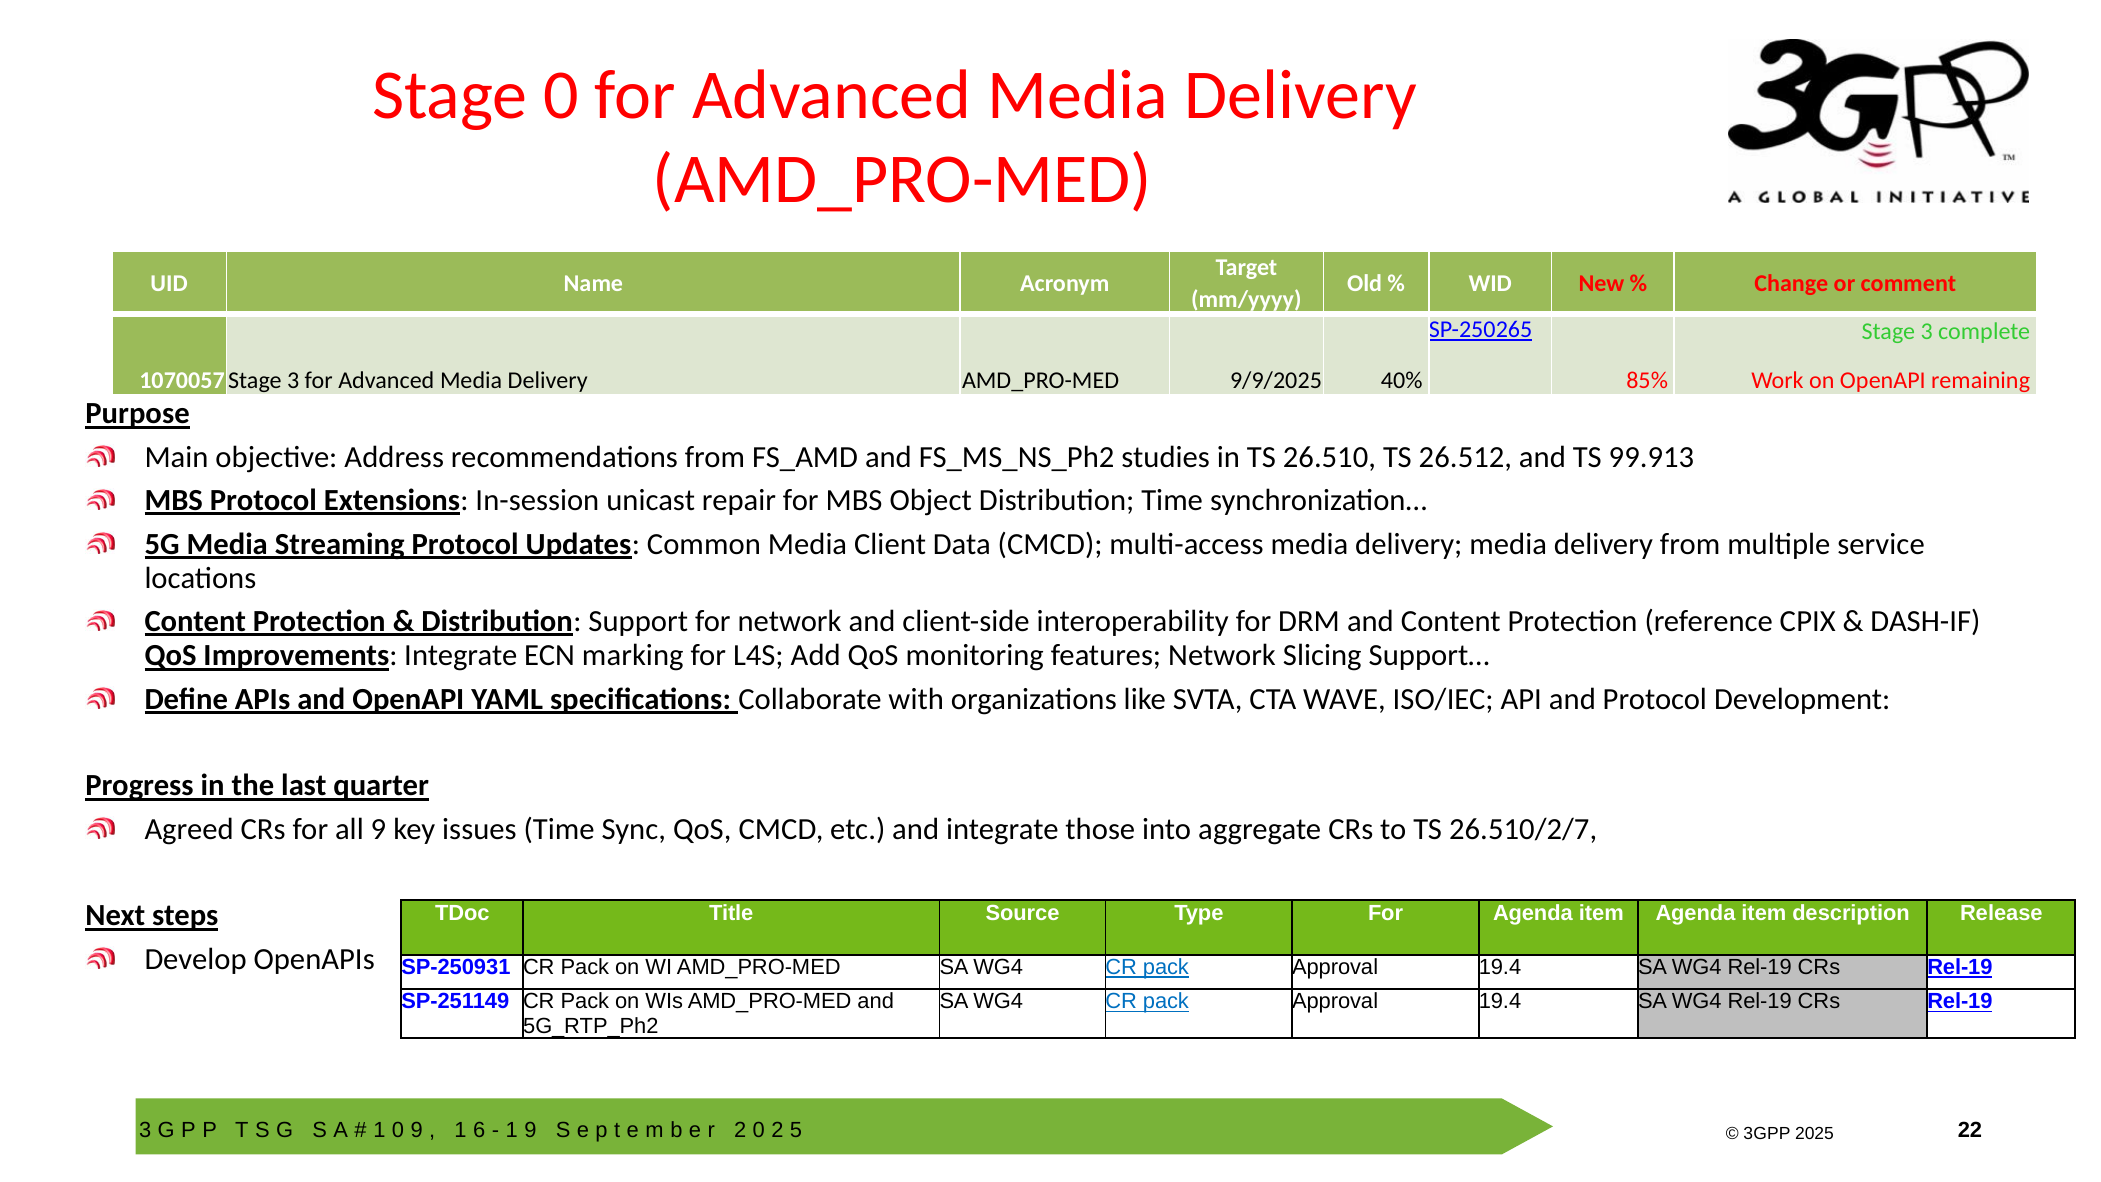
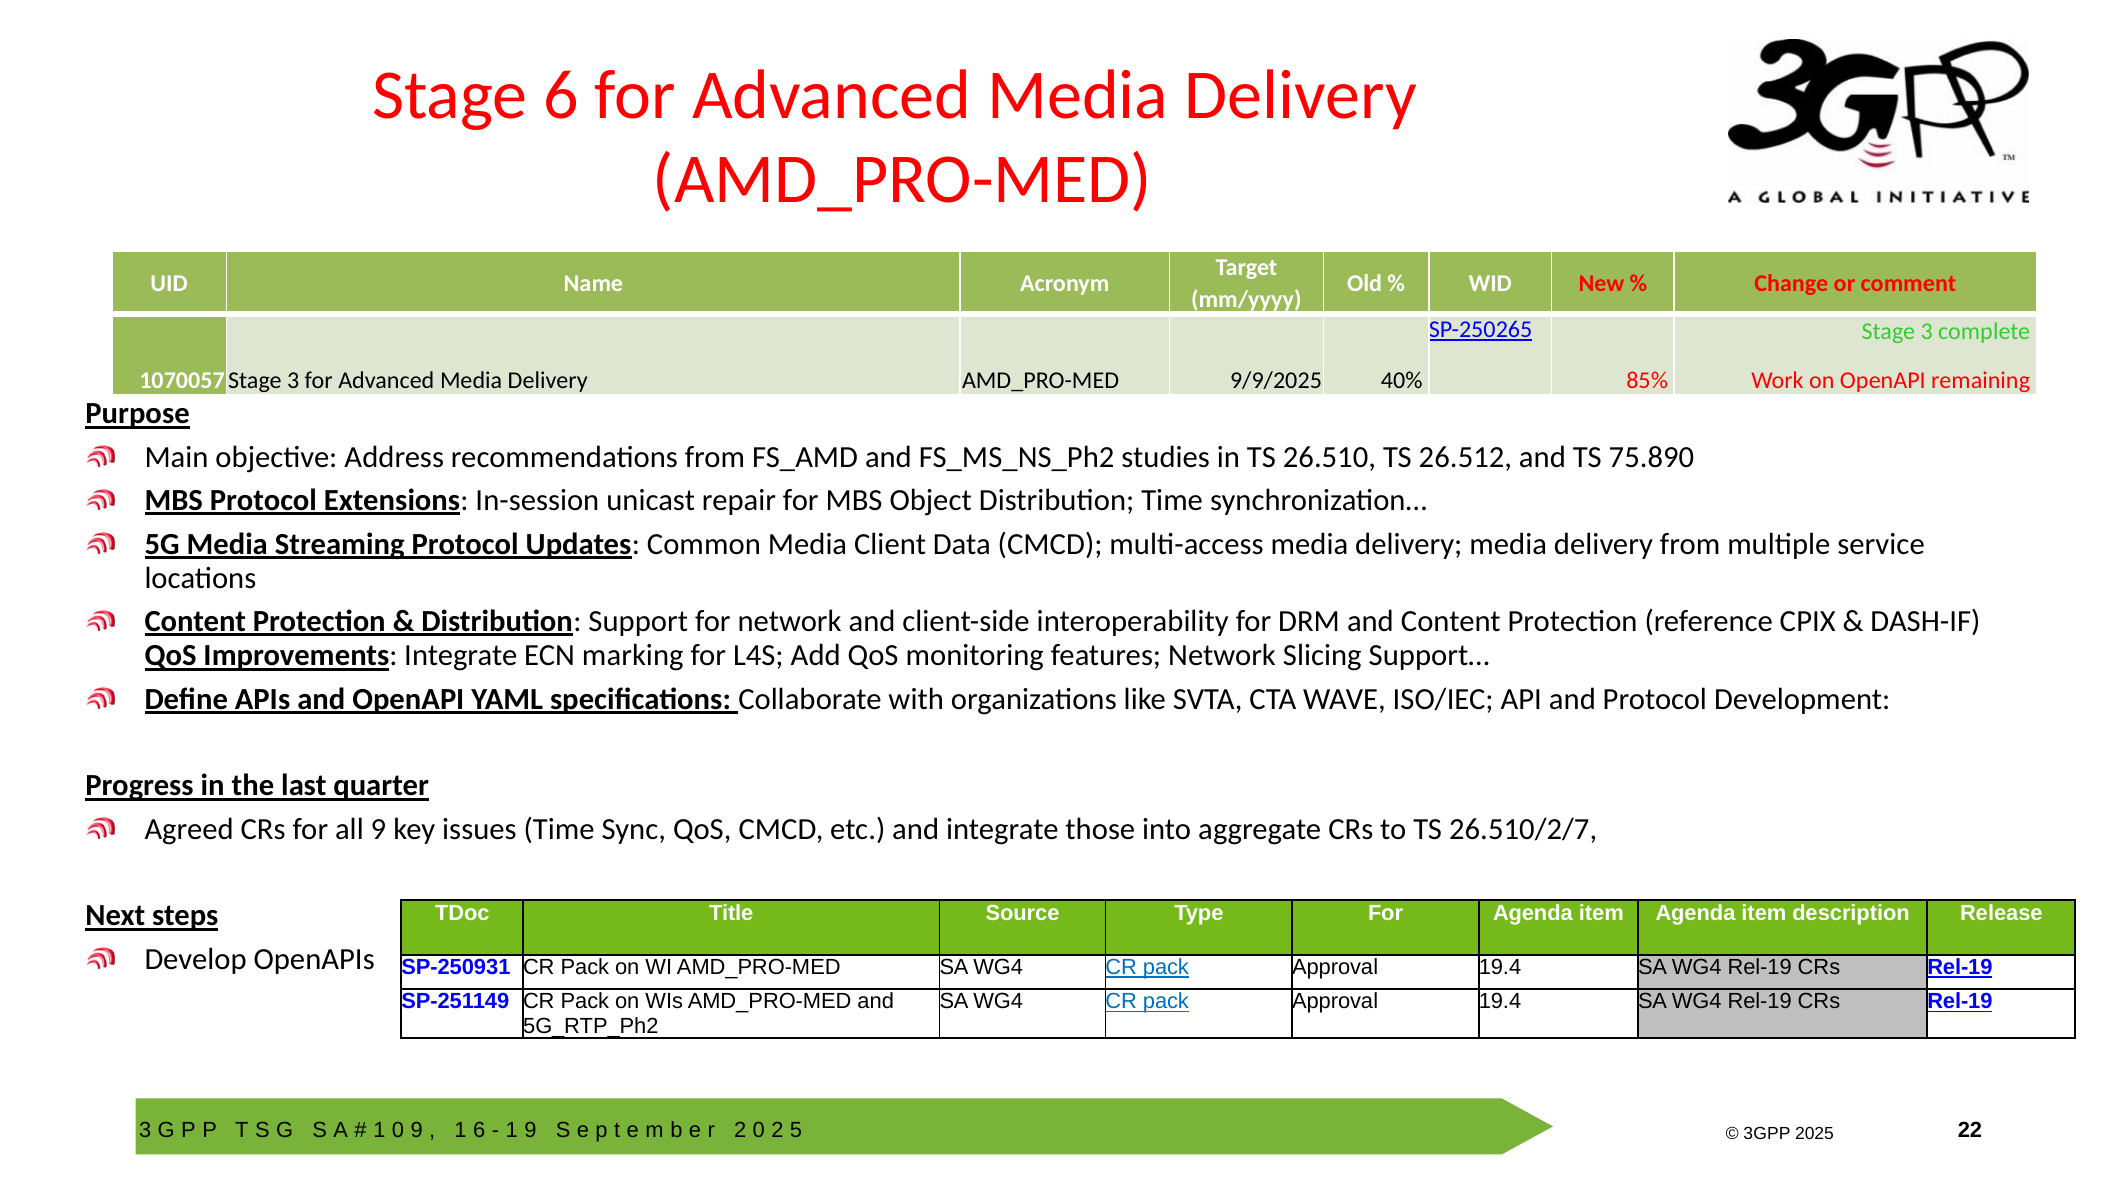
Stage 0: 0 -> 6 (561, 95)
99.913: 99.913 -> 75.890 (1651, 457)
